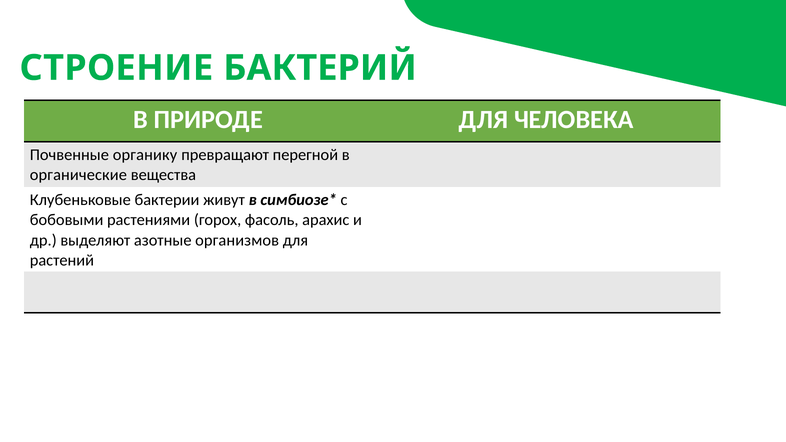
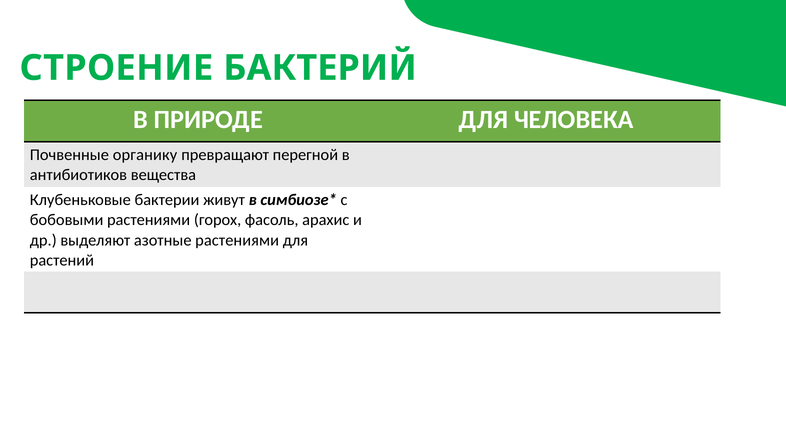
органические: органические -> антибиотиков (78, 175)
азотные организмов: организмов -> растениями (237, 240)
